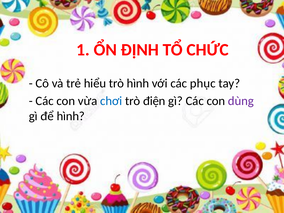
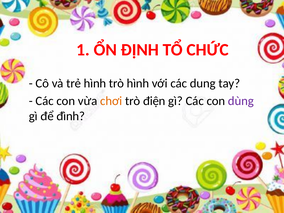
trẻ hiểu: hiểu -> hình (95, 83)
phục: phục -> dung (203, 83)
chơi colour: blue -> orange (111, 101)
để hình: hình -> đình (71, 116)
